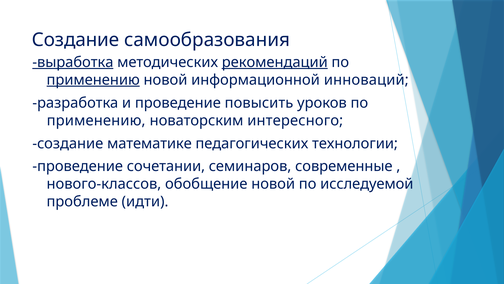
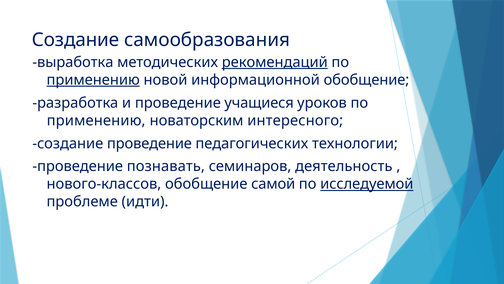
выработка underline: present -> none (73, 62)
информационной инноваций: инноваций -> обобщение (366, 80)
повысить: повысить -> учащиеся (259, 103)
создание математике: математике -> проведение (149, 143)
сочетании: сочетании -> познавать (166, 166)
современные: современные -> деятельность (344, 166)
обобщение новой: новой -> самой (273, 184)
исследуемой underline: none -> present (367, 184)
